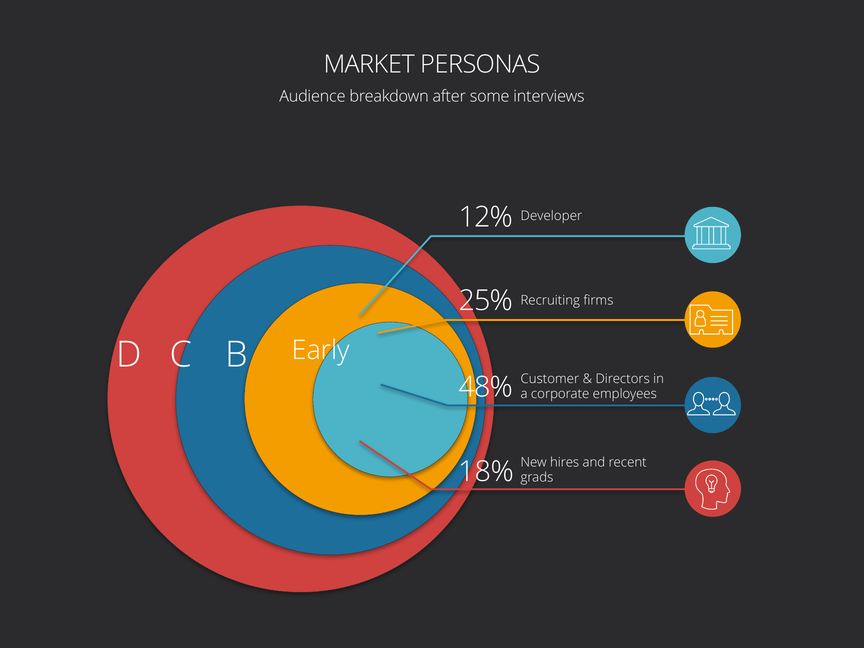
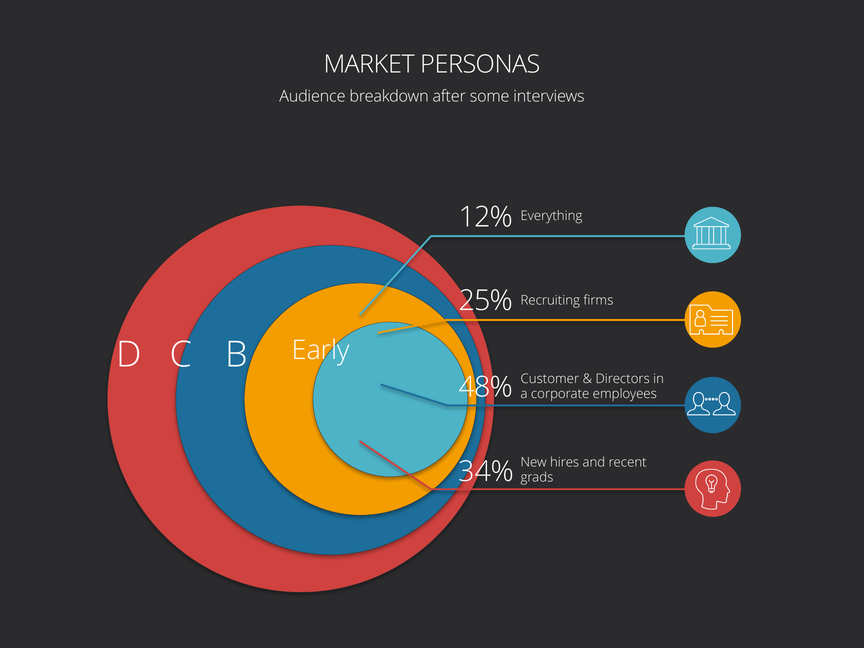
Developer: Developer -> Everything (551, 216)
18%: 18% -> 34% (486, 472)
